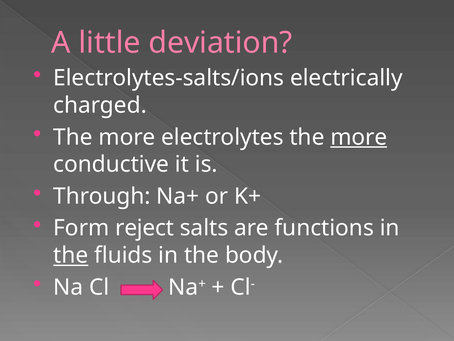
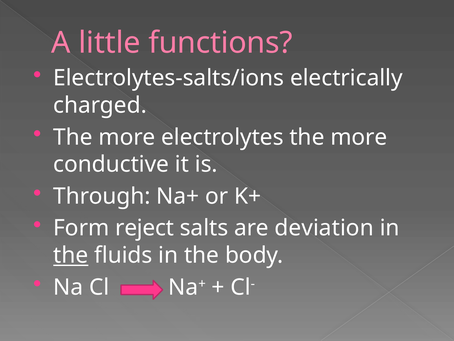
deviation: deviation -> functions (221, 43)
more underline: present -> none (359, 137)
functions: functions -> deviation (324, 228)
